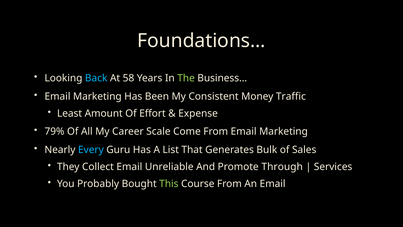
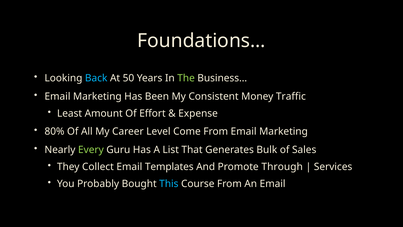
58: 58 -> 50 (128, 78)
79%: 79% -> 80% (54, 131)
Scale: Scale -> Level (158, 131)
Every colour: light blue -> light green (91, 150)
Unreliable: Unreliable -> Templates (169, 167)
This colour: light green -> light blue (169, 184)
